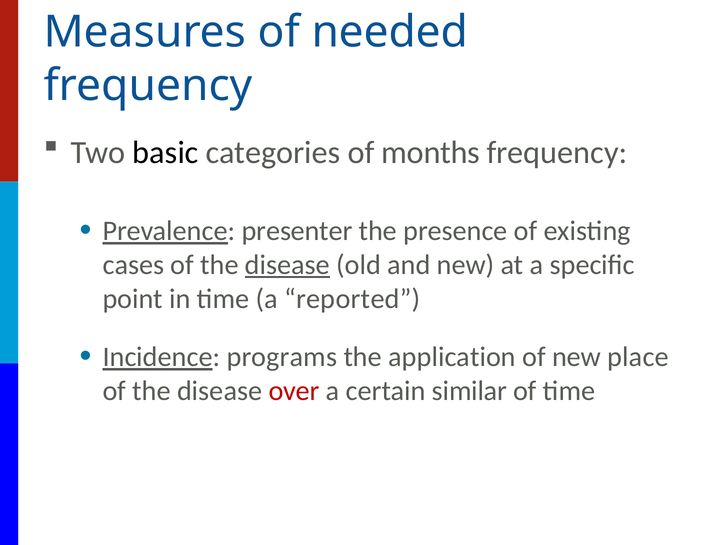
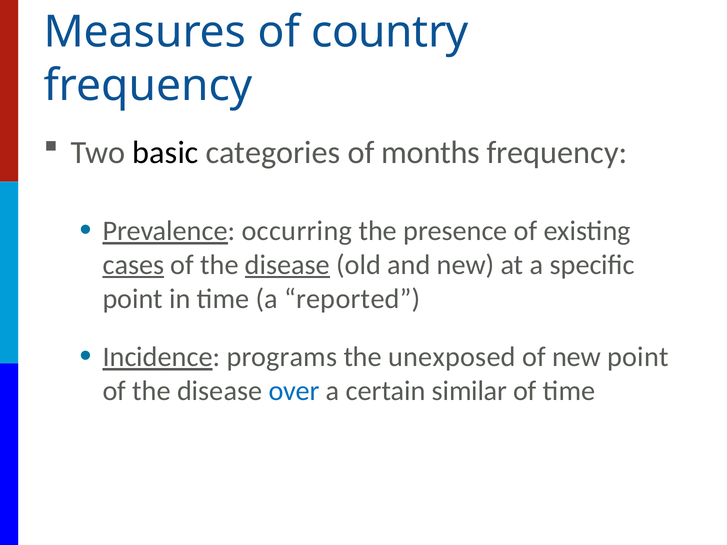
needed: needed -> country (390, 32)
presenter: presenter -> occurring (297, 231)
cases underline: none -> present (133, 265)
application: application -> unexposed (452, 357)
new place: place -> point (638, 357)
over colour: red -> blue (294, 391)
